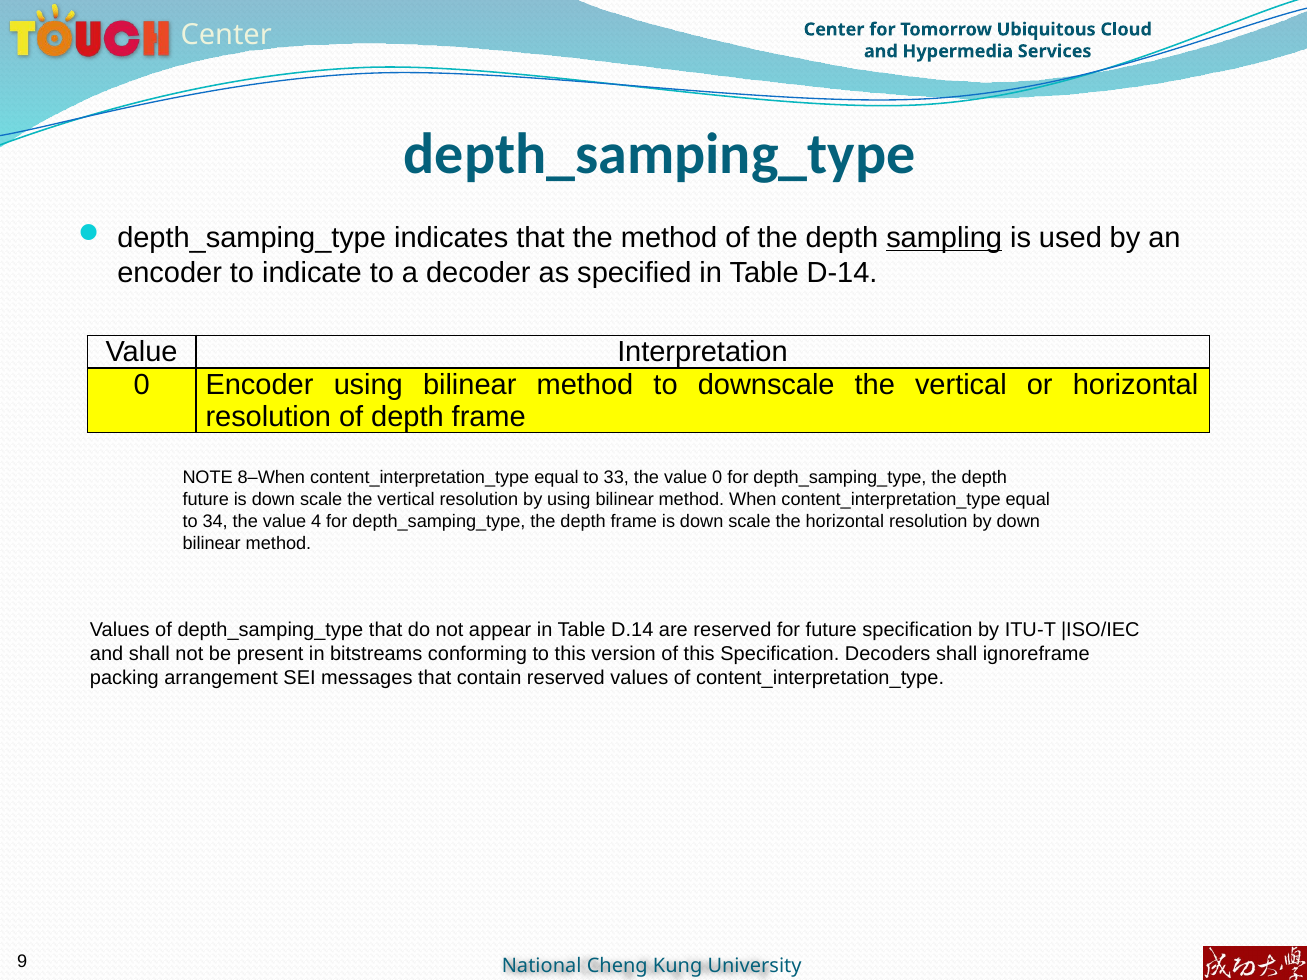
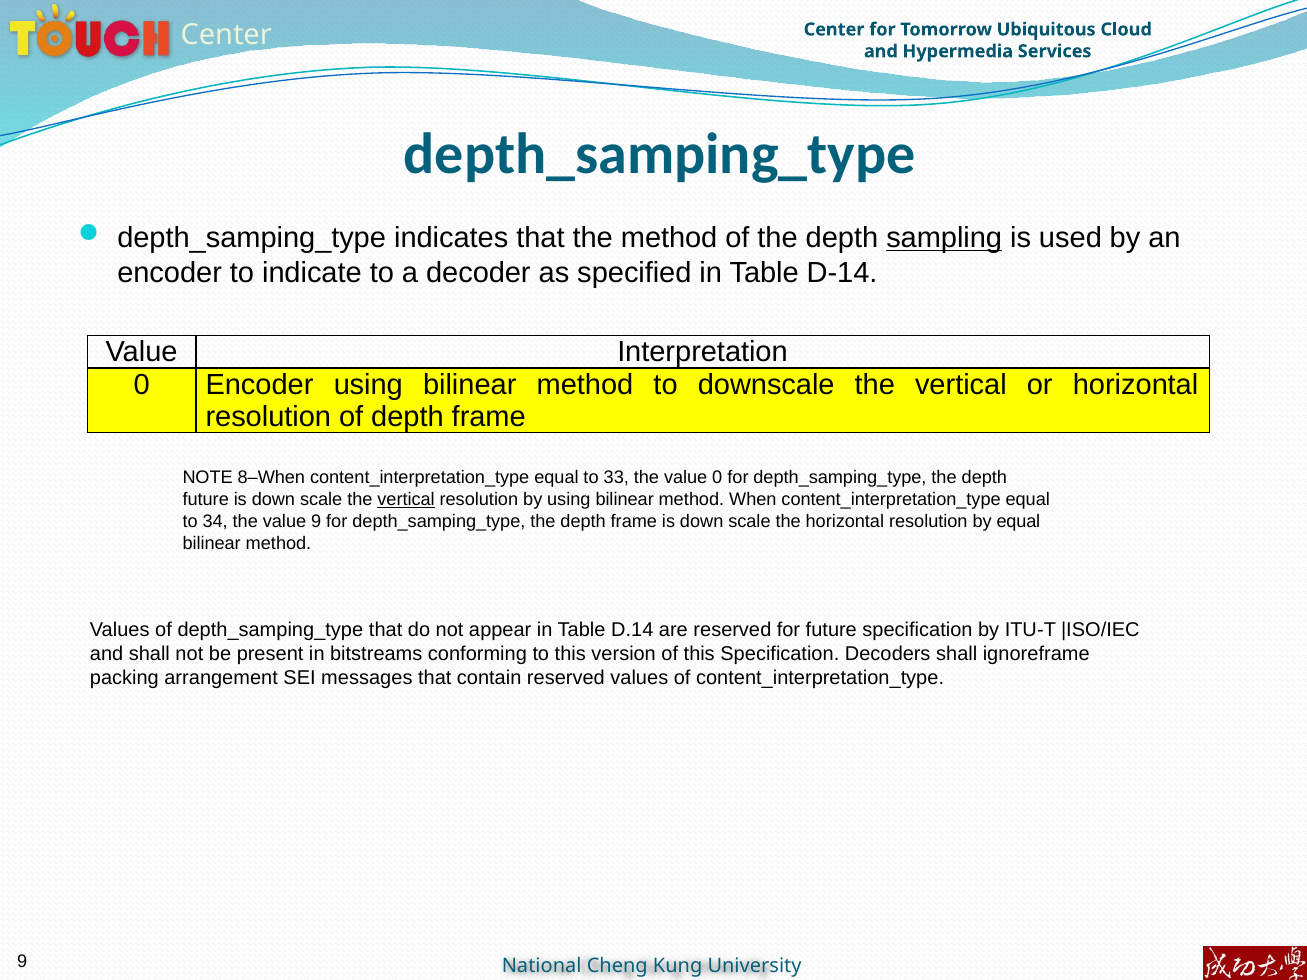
vertical underline: none -> present (406, 500)
value 4: 4 -> 9 (316, 521)
by down: down -> equal (1018, 521)
